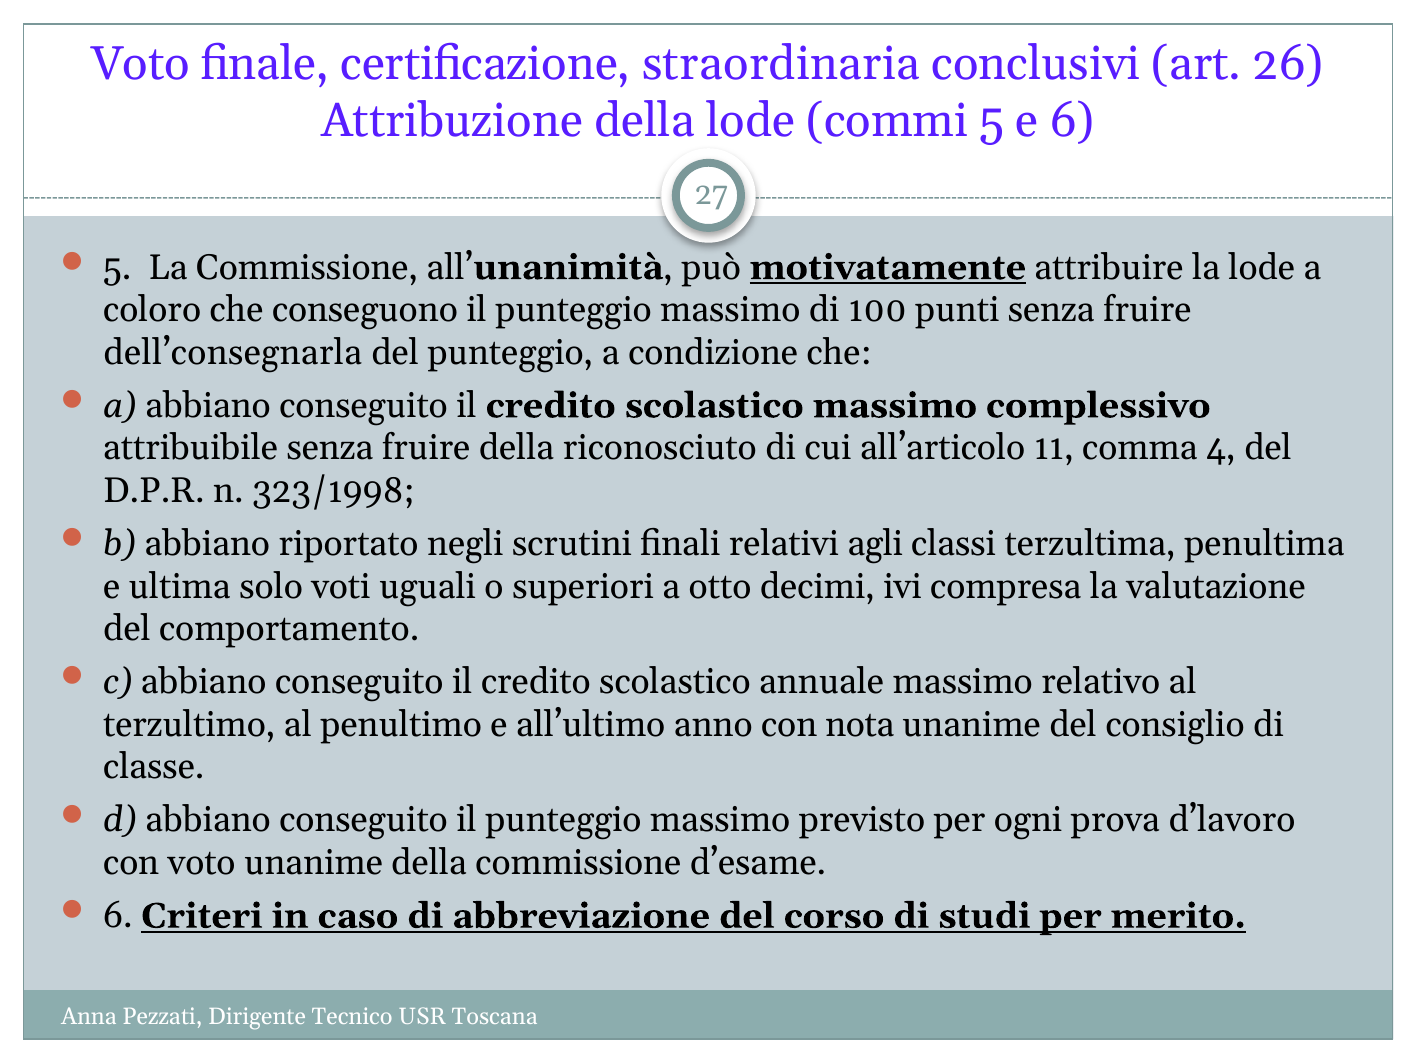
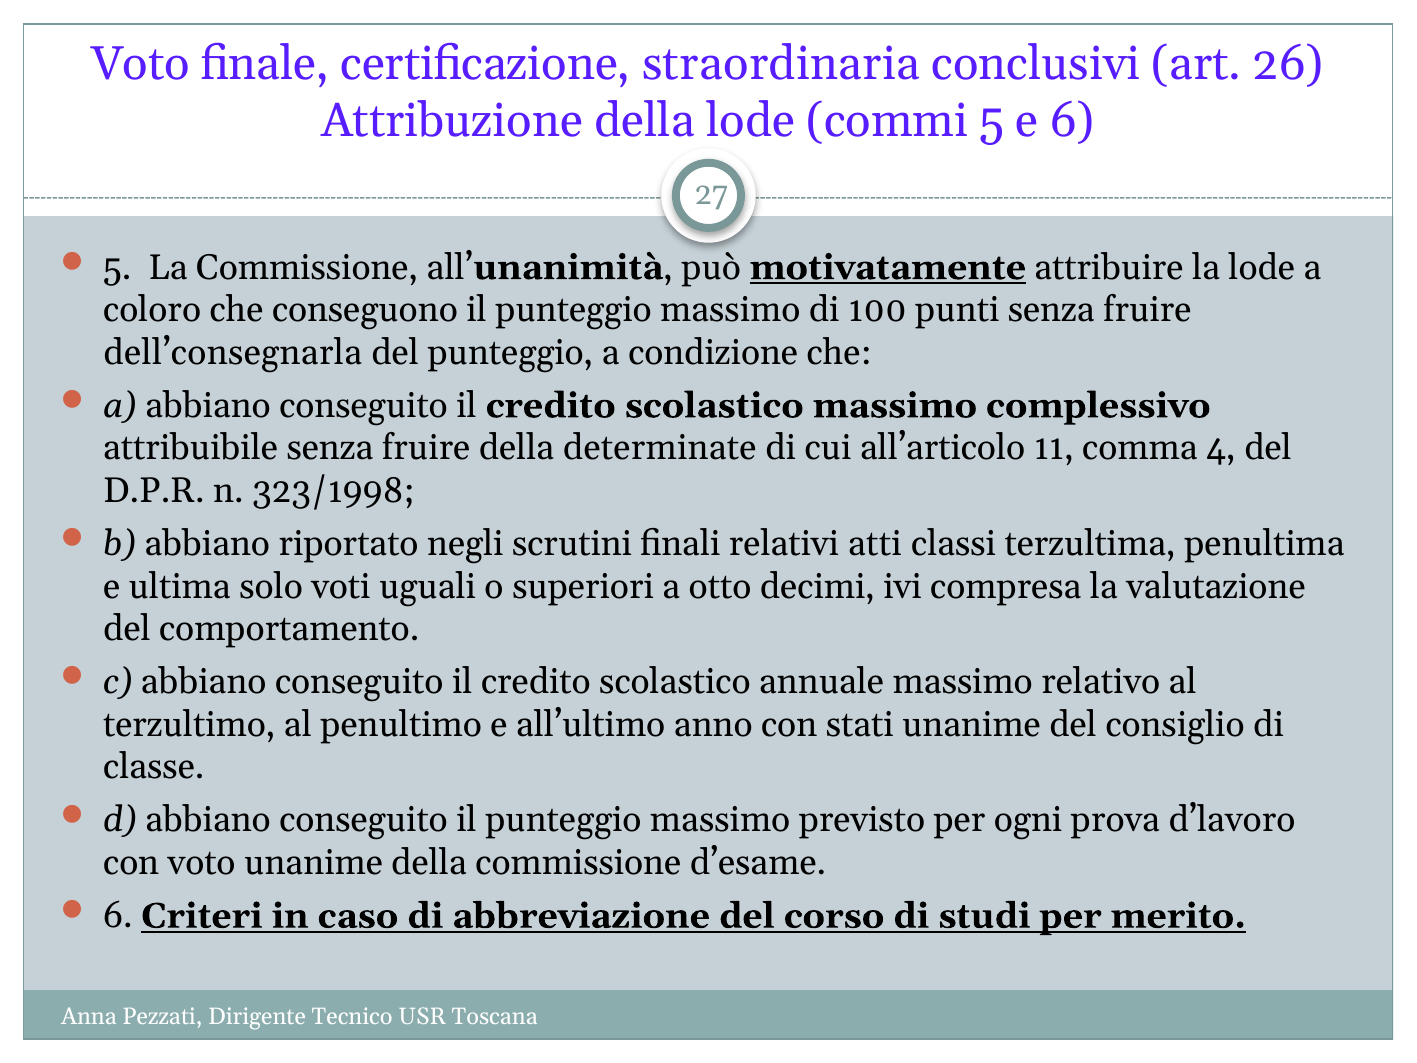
riconosciuto: riconosciuto -> determinate (660, 448)
agli: agli -> atti (875, 544)
nota: nota -> stati (860, 724)
